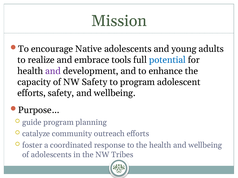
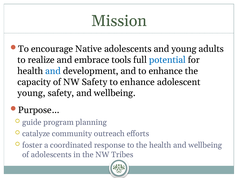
and colour: purple -> blue (53, 71)
program: program -> enhance (137, 82)
efforts: efforts -> young (31, 93)
